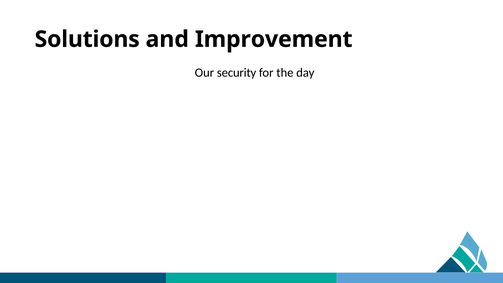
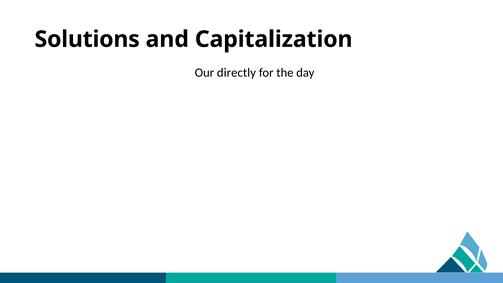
Improvement: Improvement -> Capitalization (274, 39)
security: security -> directly (236, 73)
